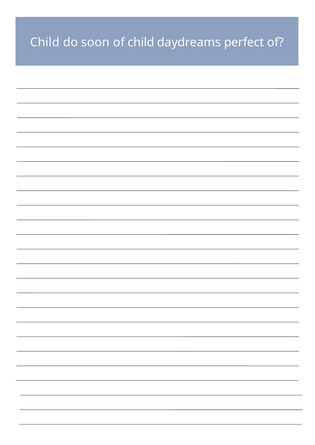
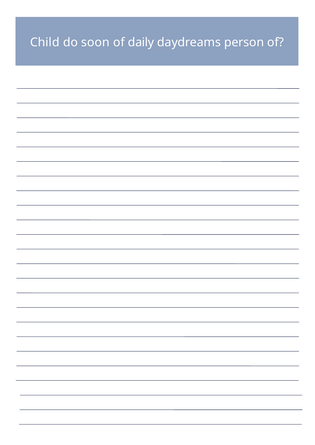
of child: child -> daily (141, 42)
perfect: perfect -> person (244, 42)
